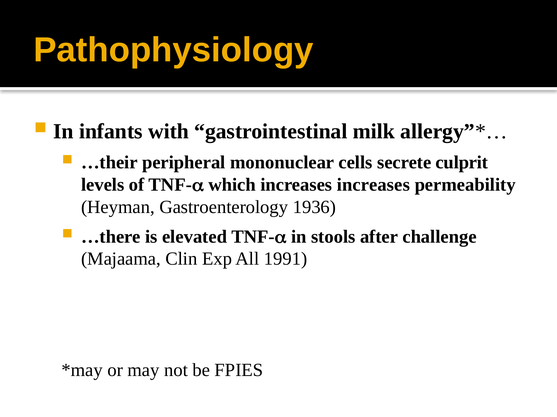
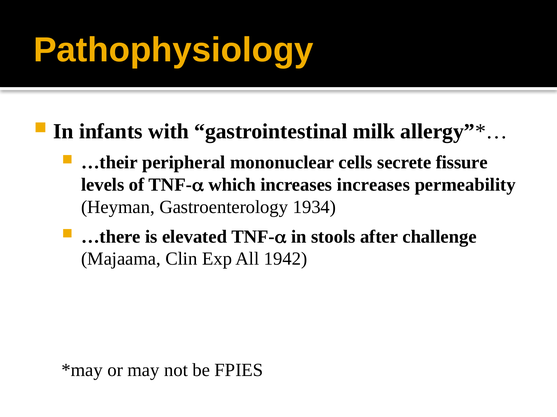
culprit: culprit -> fissure (462, 163)
1936: 1936 -> 1934 (314, 207)
1991: 1991 -> 1942 (286, 259)
